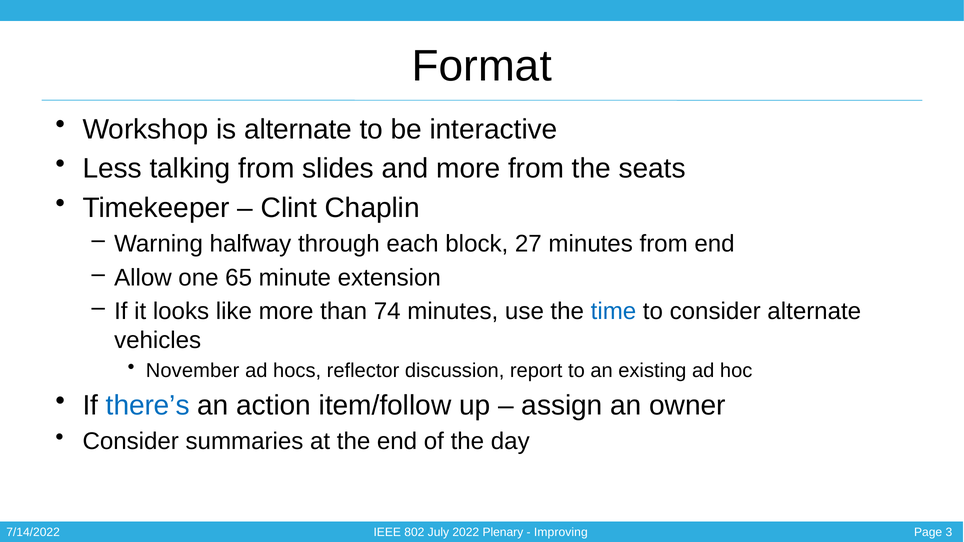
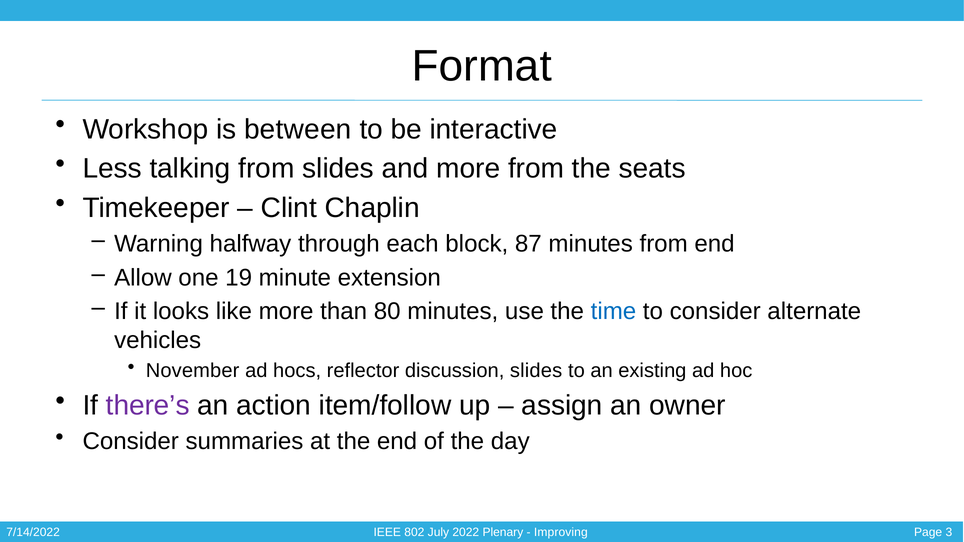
is alternate: alternate -> between (298, 129)
27: 27 -> 87 (528, 244)
65: 65 -> 19 (239, 278)
74: 74 -> 80 (387, 311)
discussion report: report -> slides (536, 371)
there’s colour: blue -> purple (148, 406)
